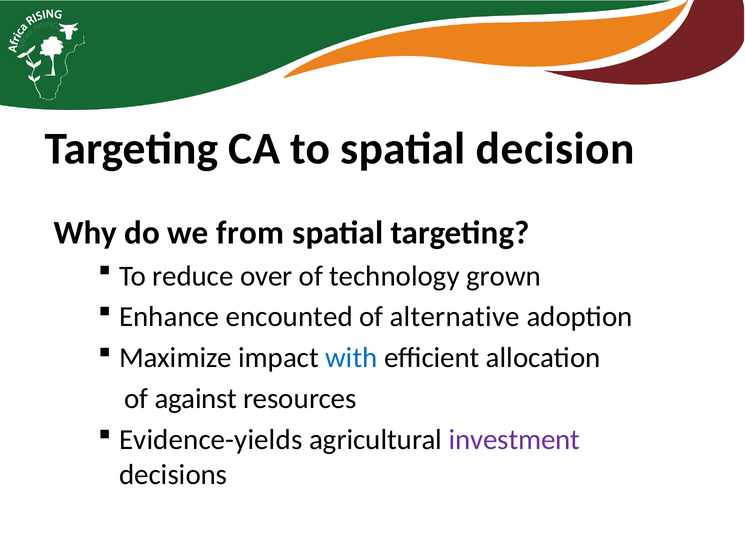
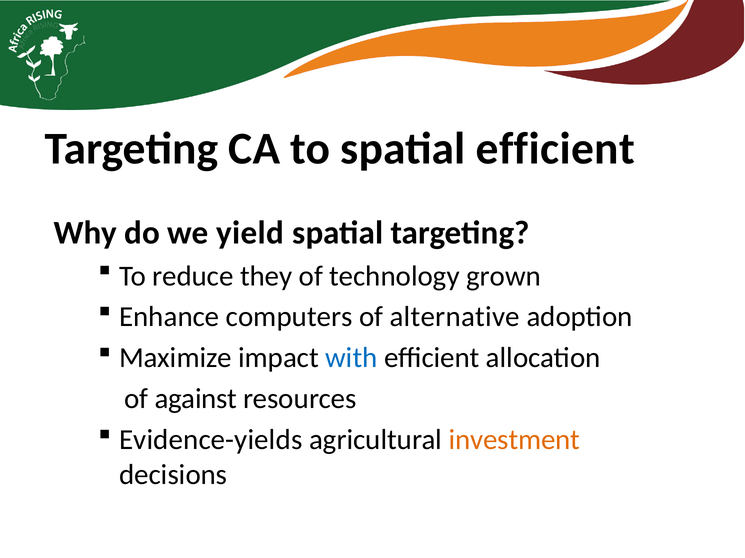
spatial decision: decision -> efficient (555, 149)
from: from -> yield (250, 233)
over: over -> they (266, 276)
encounted: encounted -> computers (289, 317)
investment colour: purple -> orange (514, 440)
